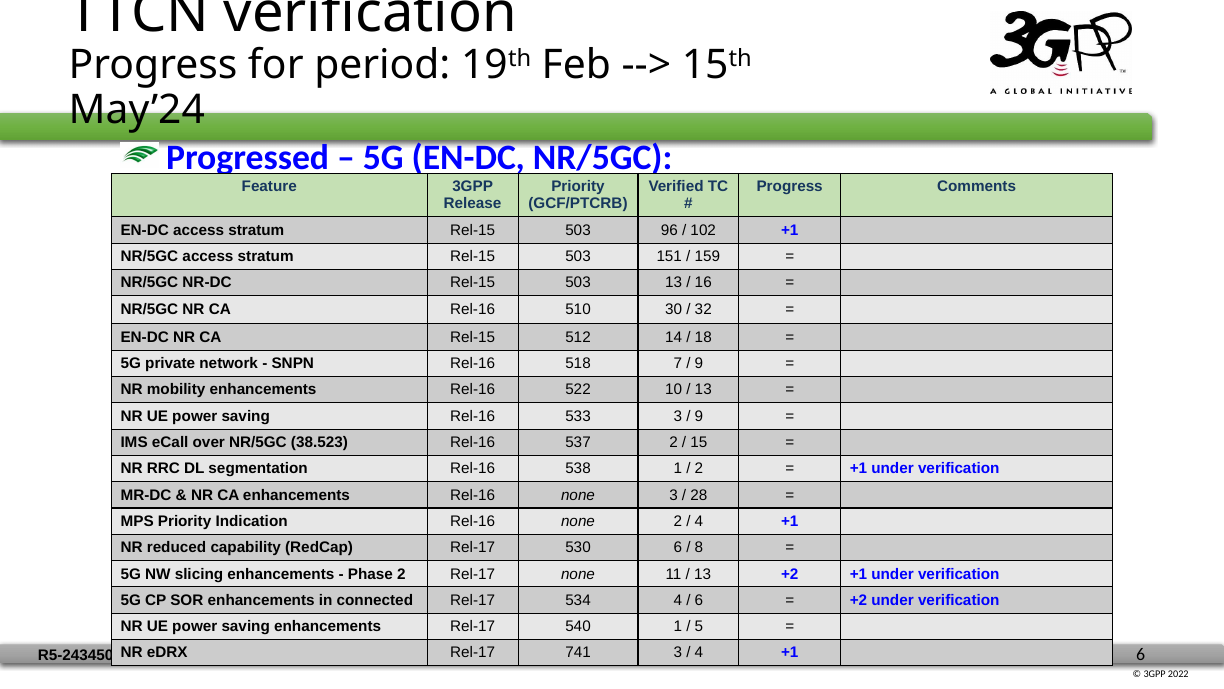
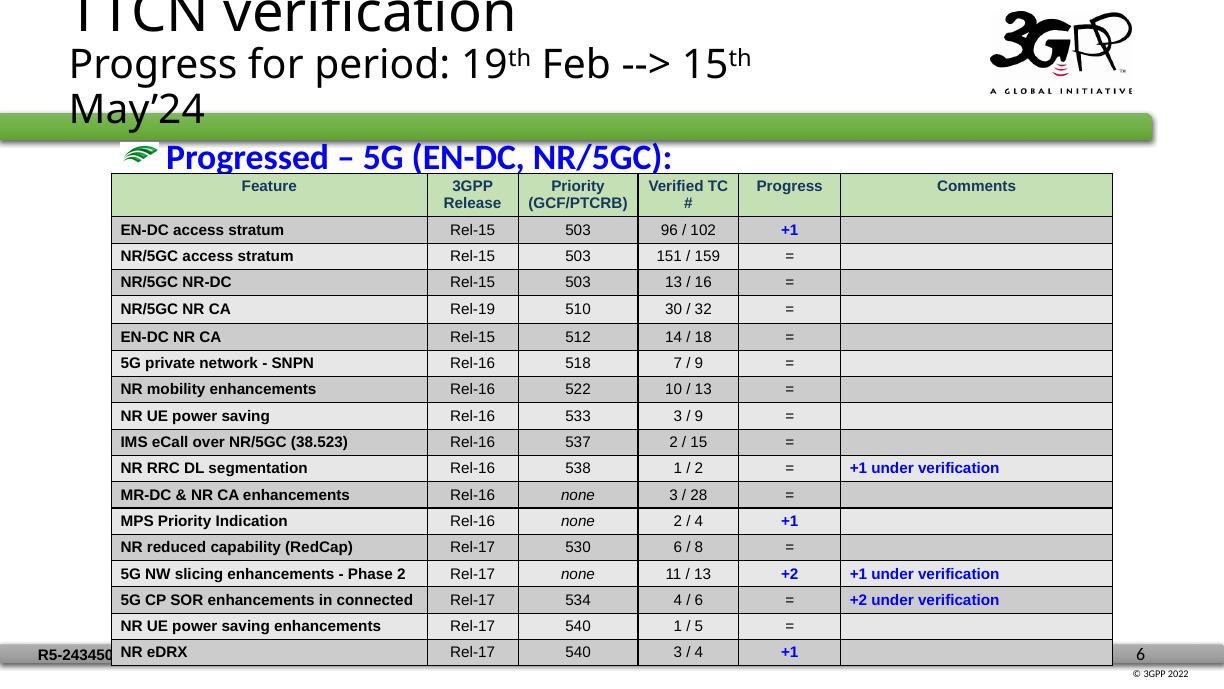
CA Rel-16: Rel-16 -> Rel-19 (473, 309)
eDRX Rel-17 741: 741 -> 540 (578, 652)
